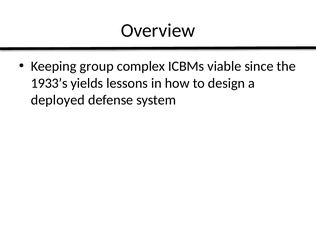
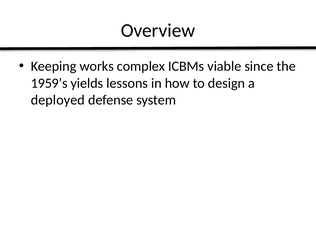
group: group -> works (97, 66)
1933’s: 1933’s -> 1959’s (49, 83)
